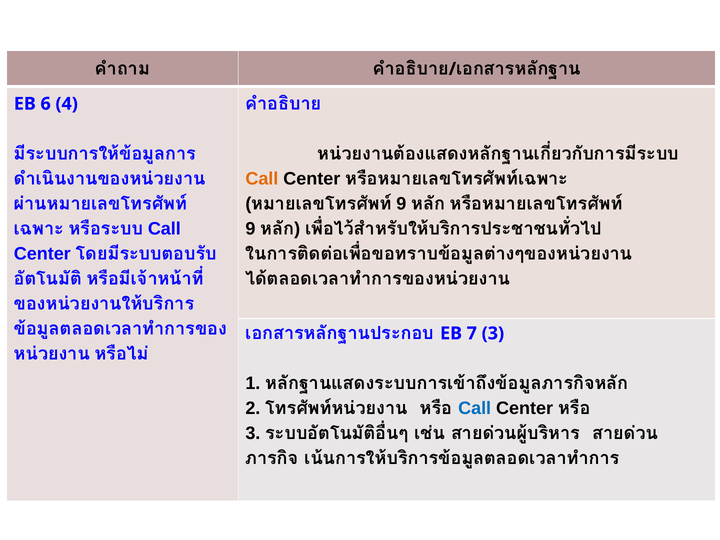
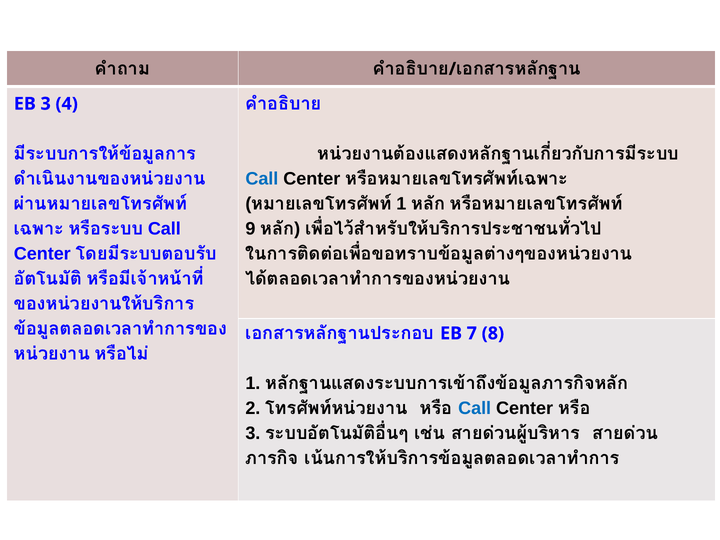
EB 6: 6 -> 3 (46, 104)
Call colour: orange -> blue (262, 179)
9: 9 -> 1 (401, 204)
7 3: 3 -> 8 (493, 333)
